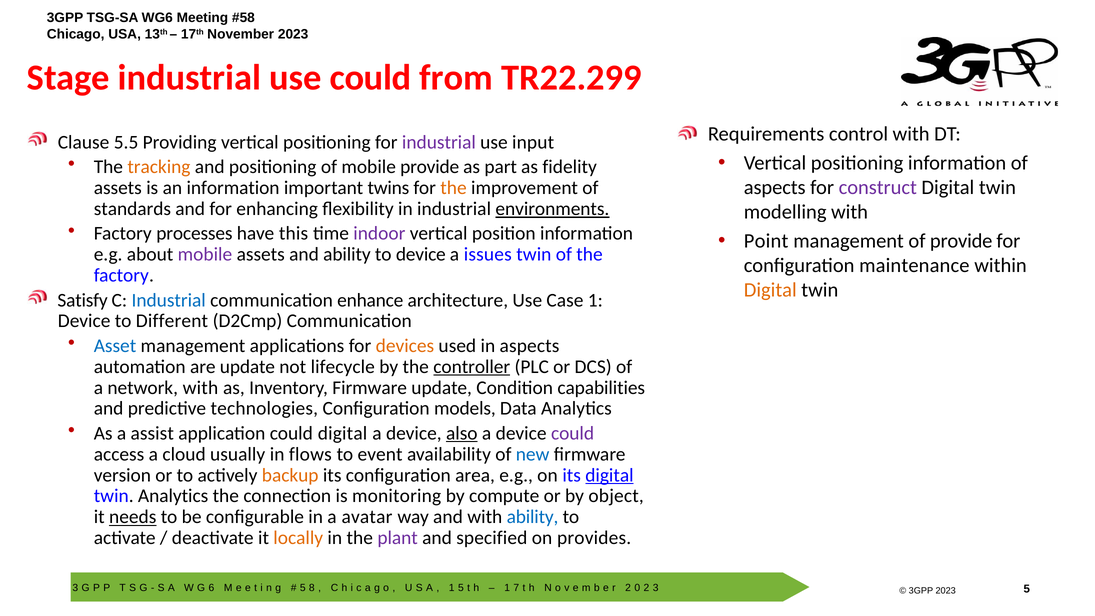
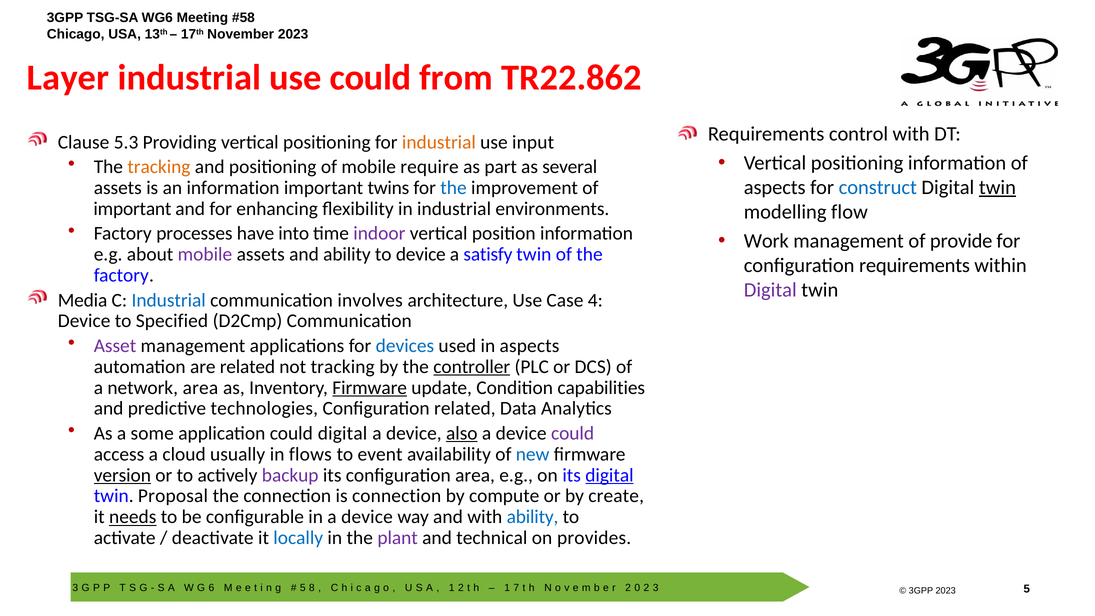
Stage: Stage -> Layer (68, 78)
TR22.299: TR22.299 -> TR22.862 (572, 78)
5.5: 5.5 -> 5.3 (126, 142)
industrial colour: purple -> orange (439, 142)
mobile provide: provide -> require (430, 167)
fidelity: fidelity -> several (570, 167)
construct colour: purple -> blue (878, 188)
twin underline: none -> present (997, 188)
the colour: orange -> blue (453, 188)
standards: standards -> important (132, 209)
environments underline: present -> none (552, 209)
modelling with: with -> flow (849, 212)
this: this -> into (294, 234)
Point: Point -> Work (766, 241)
issues: issues -> satisfy (488, 254)
configuration maintenance: maintenance -> requirements (915, 266)
Digital colour: orange -> purple (770, 290)
Satisfy: Satisfy -> Media (83, 300)
enhance: enhance -> involves (370, 300)
1: 1 -> 4 (595, 300)
Different: Different -> Specified (172, 321)
Asset colour: blue -> purple (115, 346)
devices colour: orange -> blue (405, 346)
are update: update -> related (247, 367)
not lifecycle: lifecycle -> tracking (343, 367)
network with: with -> area (200, 388)
Firmware underline: none -> present (370, 388)
Configuration models: models -> related (465, 409)
assist: assist -> some (152, 433)
version underline: none -> present (122, 475)
backup colour: orange -> purple (290, 475)
twin Analytics: Analytics -> Proposal (173, 496)
is monitoring: monitoring -> connection (397, 496)
object: object -> create (616, 496)
in a avatar: avatar -> device (367, 517)
locally colour: orange -> blue (298, 538)
specified: specified -> technical (492, 538)
5: 5 -> 2 (461, 588)
